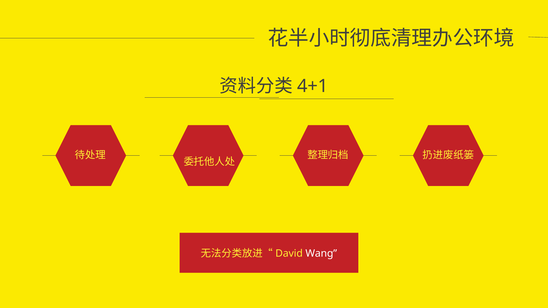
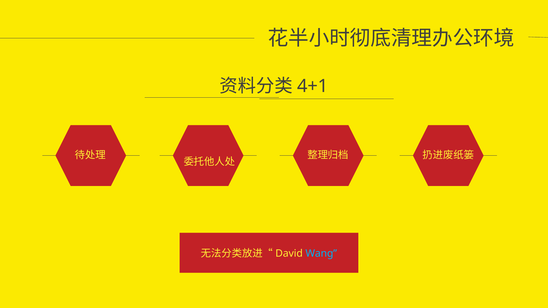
Wang colour: white -> light blue (321, 254)
